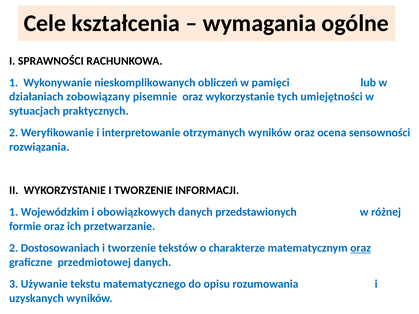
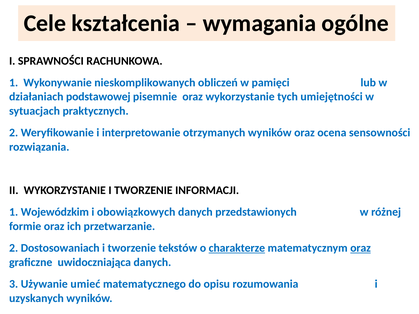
zobowiązany: zobowiązany -> podstawowej (98, 97)
charakterze underline: none -> present (237, 248)
przedmiotowej: przedmiotowej -> uwidoczniająca (94, 262)
tekstu: tekstu -> umieć (85, 284)
